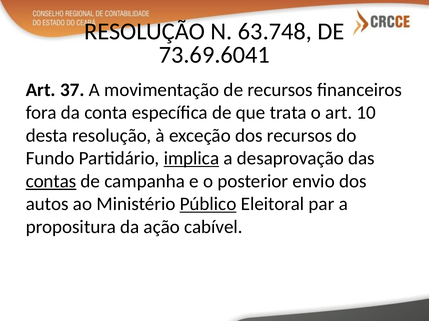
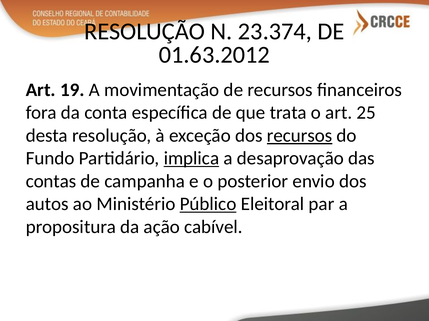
63.748: 63.748 -> 23.374 (275, 32)
73.69.6041: 73.69.6041 -> 01.63.2012 (214, 55)
37: 37 -> 19 (72, 90)
10: 10 -> 25 (366, 113)
recursos underline: none -> present (300, 136)
contas underline: present -> none (51, 182)
